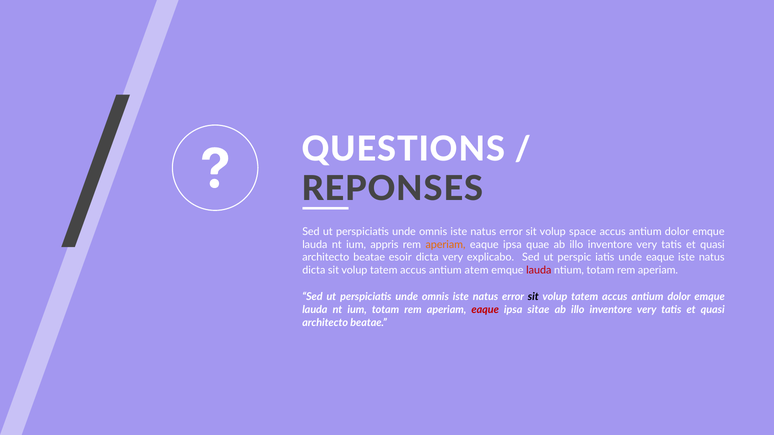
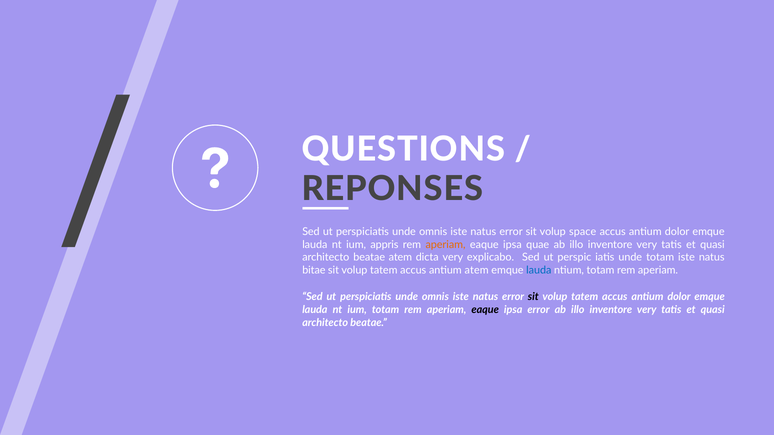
beatae esoir: esoir -> atem (400, 258)
unde eaque: eaque -> totam (660, 258)
dicta: dicta -> bitae (314, 270)
lauda colour: red -> blue (539, 270)
eaque colour: red -> black (485, 310)
ipsa sitae: sitae -> error (538, 310)
